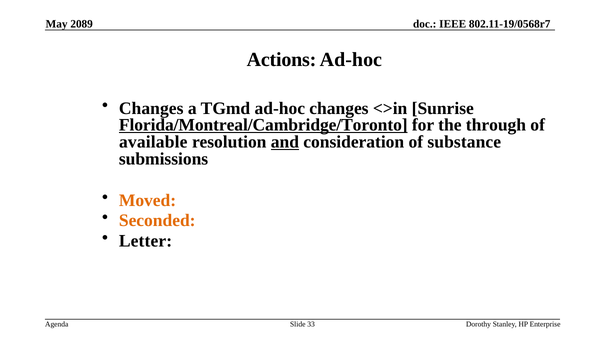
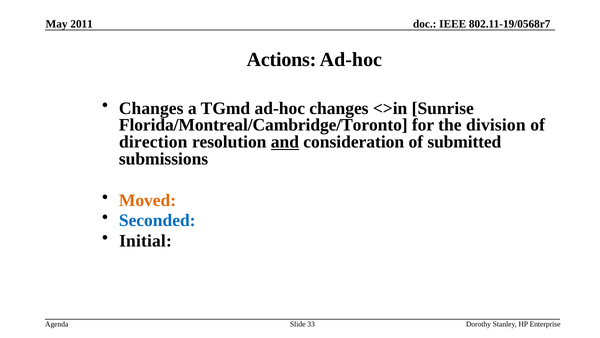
2089: 2089 -> 2011 (82, 24)
Florida/Montreal/Cambridge/Toronto underline: present -> none (263, 125)
through: through -> division (496, 125)
available: available -> direction (153, 142)
substance: substance -> submitted (464, 142)
Seconded colour: orange -> blue (157, 220)
Letter: Letter -> Initial (145, 241)
